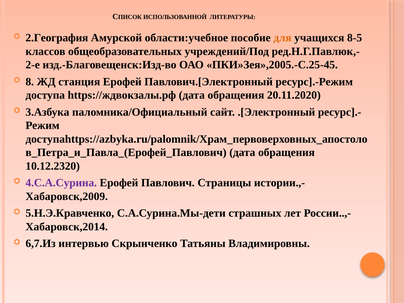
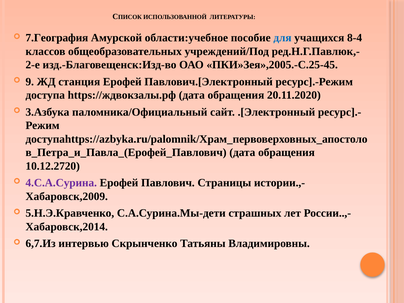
2.География: 2.География -> 7.География (57, 38)
для colour: orange -> blue (282, 38)
8-5: 8-5 -> 8-4 (355, 38)
8: 8 -> 9 (30, 82)
10.12.2320: 10.12.2320 -> 10.12.2720 (53, 166)
